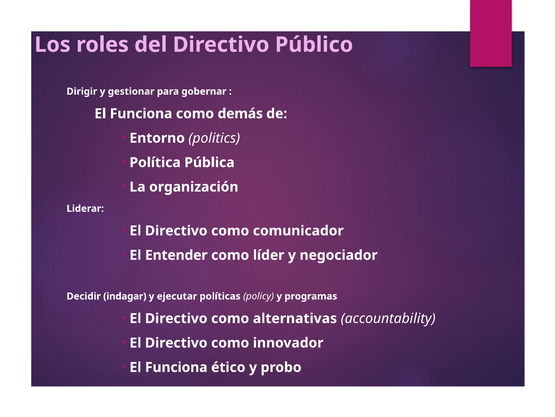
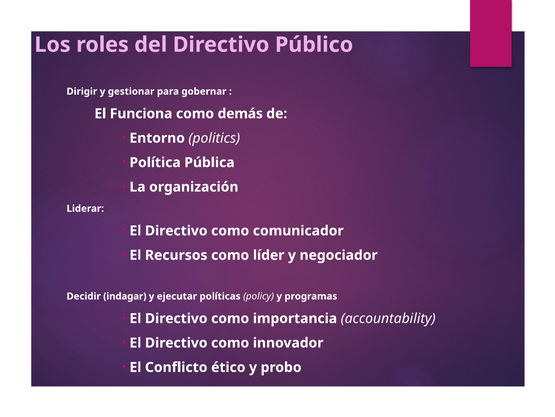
Entender: Entender -> Recursos (176, 255)
alternativas: alternativas -> importancia (295, 318)
Funciona: Funciona -> Conflicto (176, 367)
